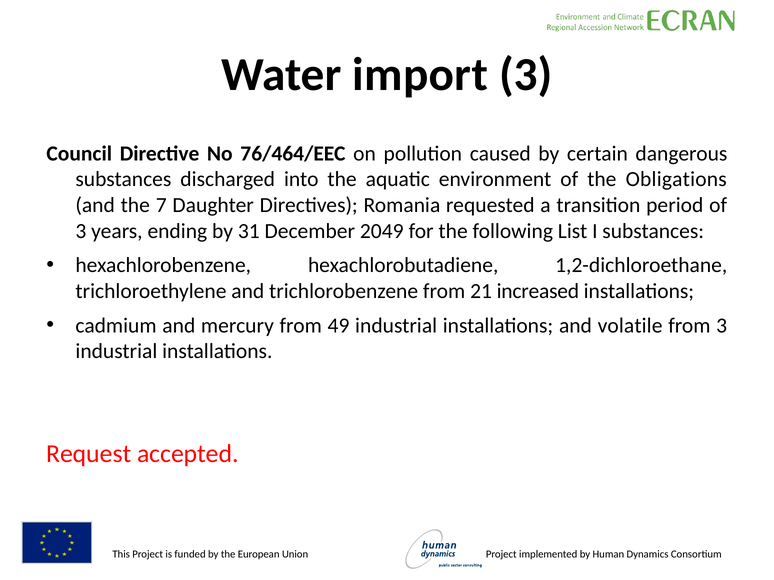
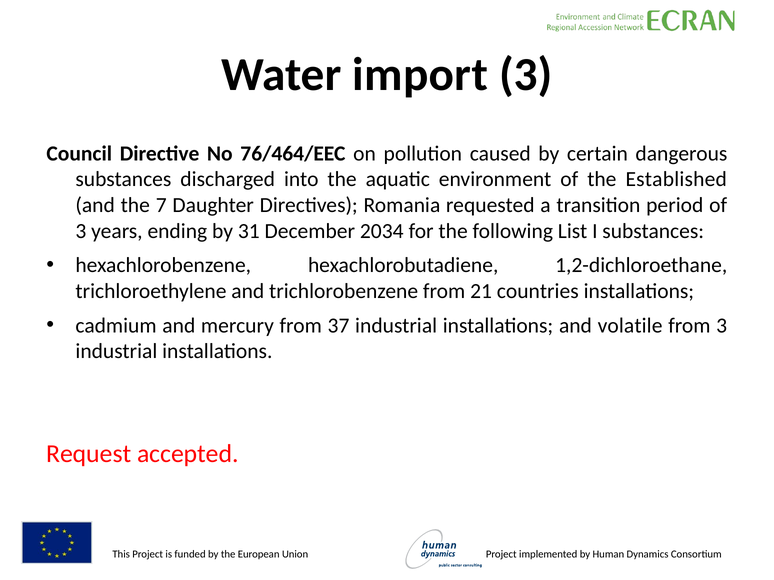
Obligations: Obligations -> Established (676, 180)
2049: 2049 -> 2034 (382, 231)
increased: increased -> countries (538, 291)
49: 49 -> 37 (339, 326)
